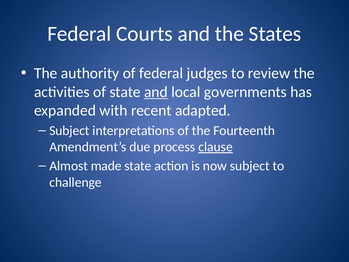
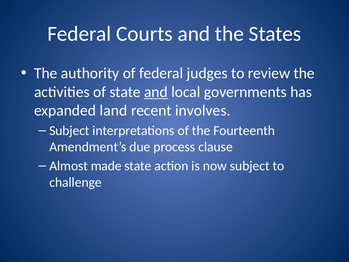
with: with -> land (113, 110)
adapted: adapted -> involves (203, 110)
clause underline: present -> none (216, 147)
